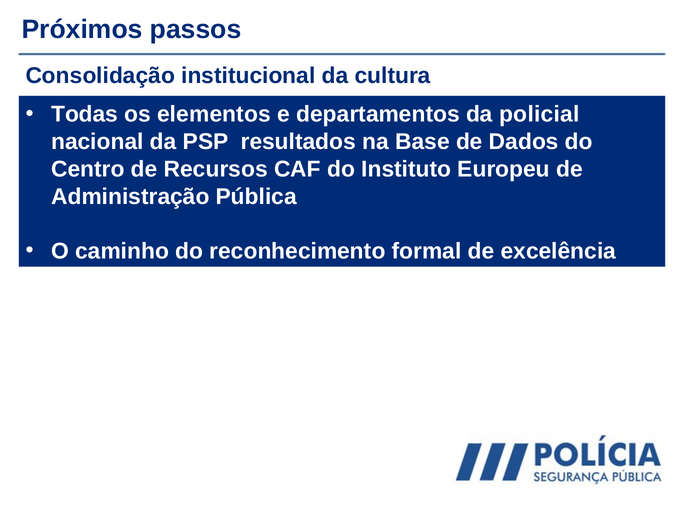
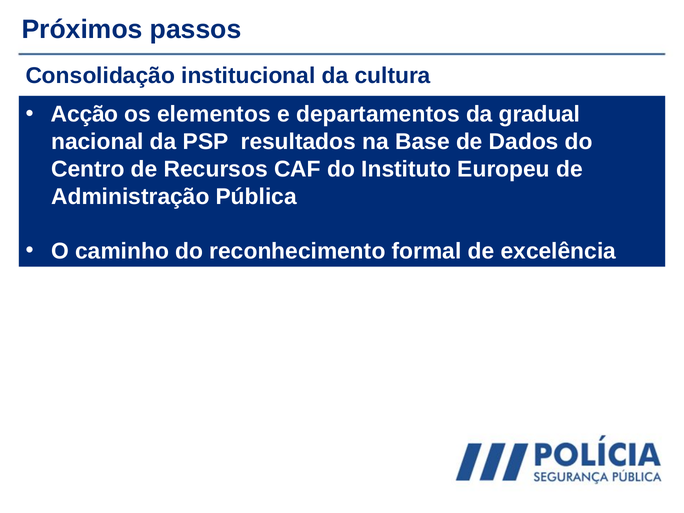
Todas: Todas -> Acção (85, 114)
policial: policial -> gradual (540, 114)
